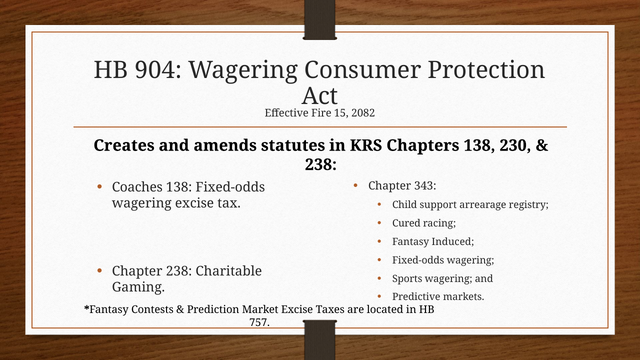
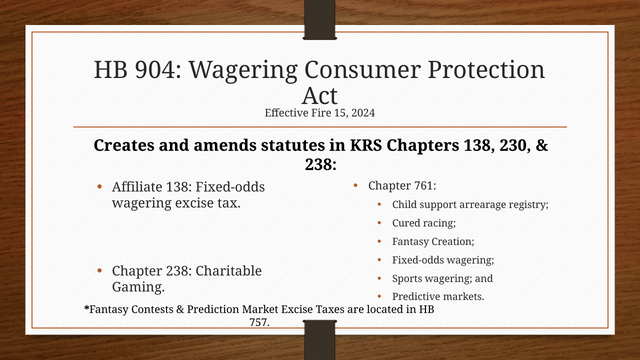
2082: 2082 -> 2024 (363, 113)
343: 343 -> 761 (425, 186)
Coaches: Coaches -> Affiliate (137, 187)
Induced: Induced -> Creation (453, 242)
